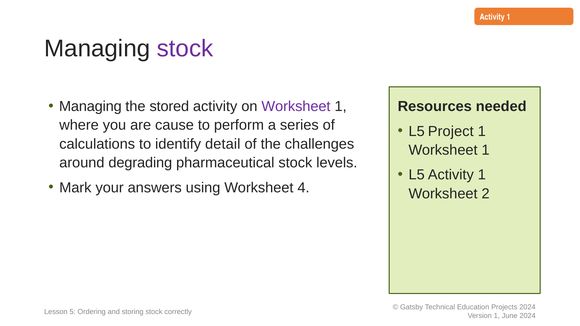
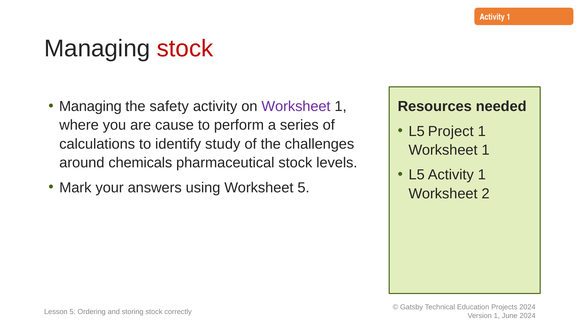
stock colour: purple -> red (185, 49)
stored: stored -> safety (169, 107)
detail: detail -> study (223, 144)
degrading: degrading -> chemicals (140, 163)
Worksheet 4: 4 -> 5 (303, 188)
